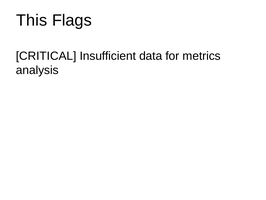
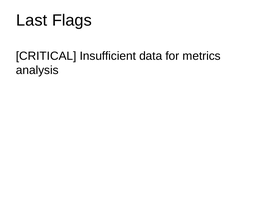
This: This -> Last (32, 20)
